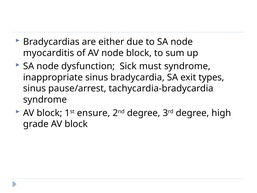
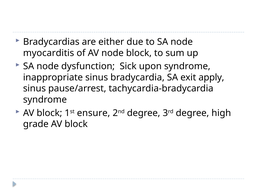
must: must -> upon (150, 66)
types: types -> apply (211, 77)
